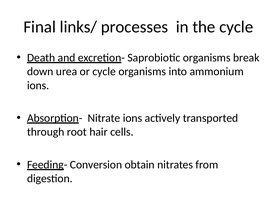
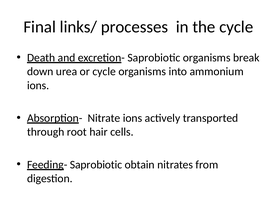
Feeding- Conversion: Conversion -> Saprobiotic (96, 164)
